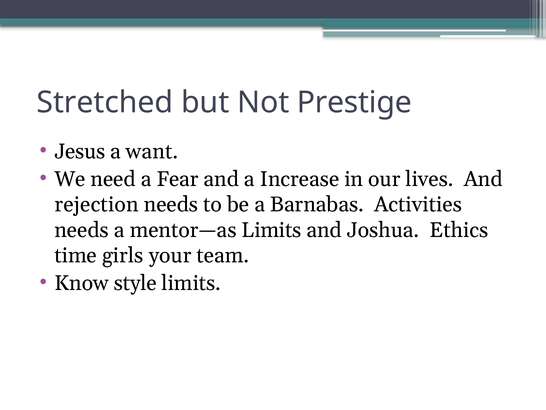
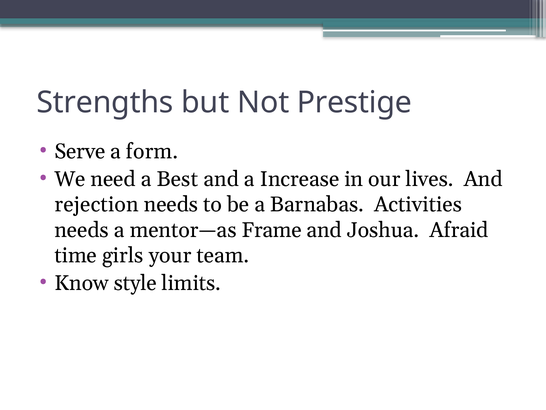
Stretched: Stretched -> Strengths (105, 102)
Jesus: Jesus -> Serve (80, 151)
want: want -> form (152, 151)
Fear: Fear -> Best (177, 179)
mentor—as Limits: Limits -> Frame (272, 230)
Ethics: Ethics -> Afraid (459, 230)
